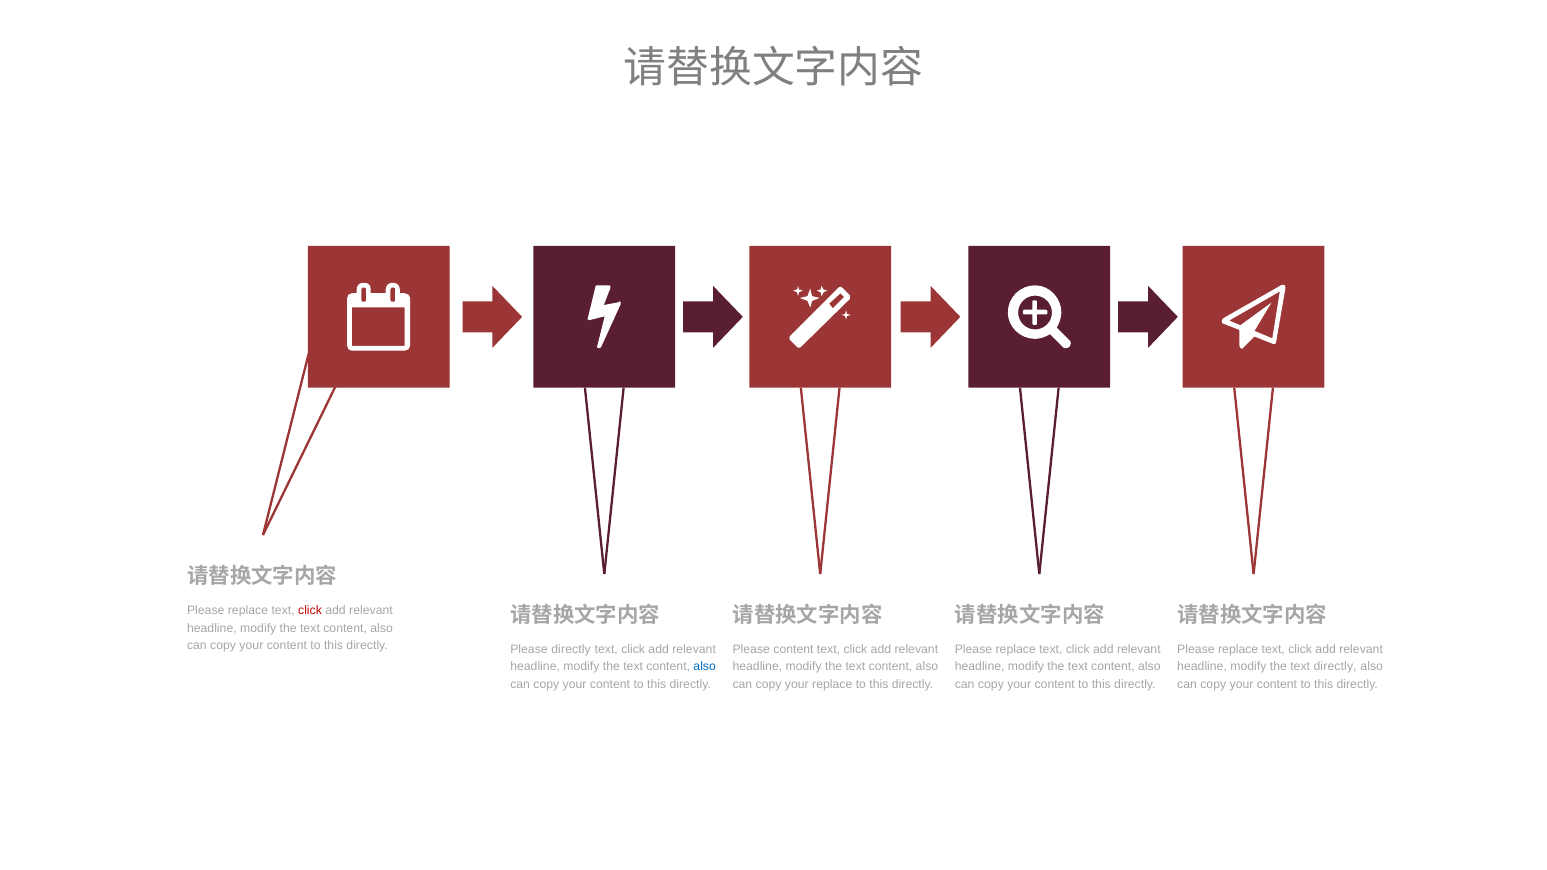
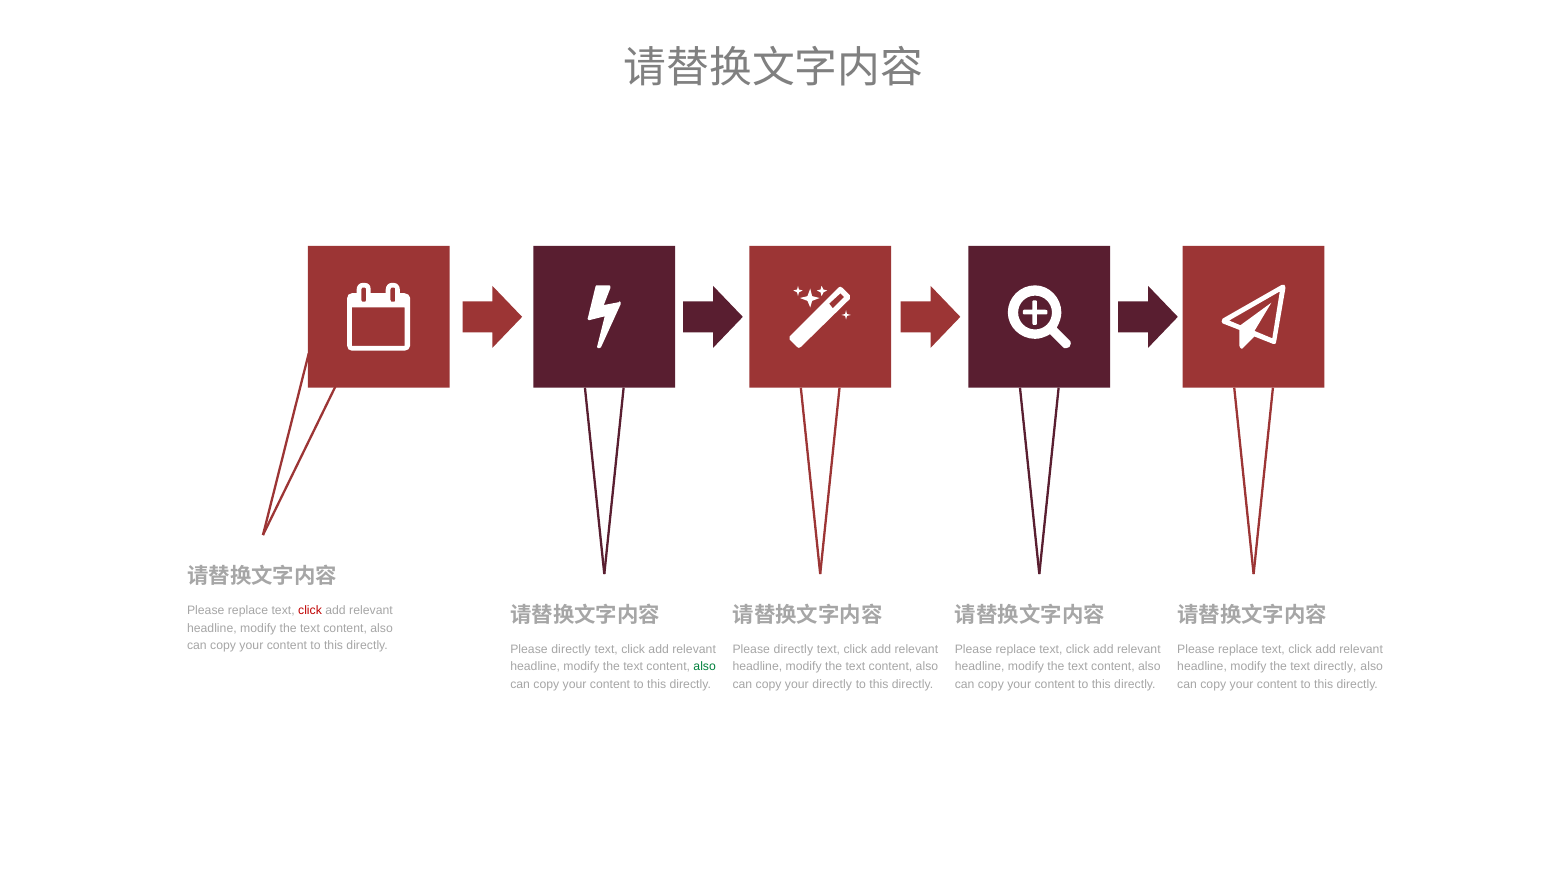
content: content -> directly (793, 650)
also colour: blue -> green (705, 667)
your replace: replace -> directly (832, 685)
